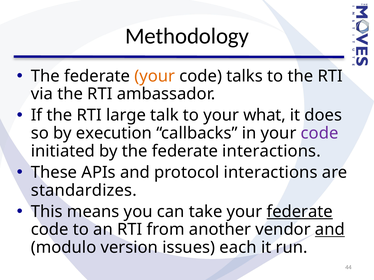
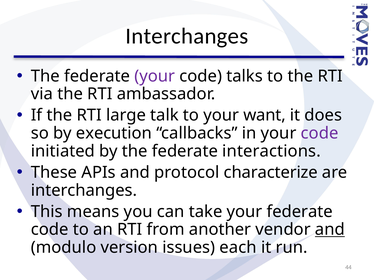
Methodology: Methodology -> Interchanges (187, 36)
your colour: orange -> purple (155, 76)
what: what -> want (265, 115)
protocol interactions: interactions -> characterize (271, 173)
standardizes: standardizes -> interchanges (84, 191)
federate underline: present -> none (300, 212)
